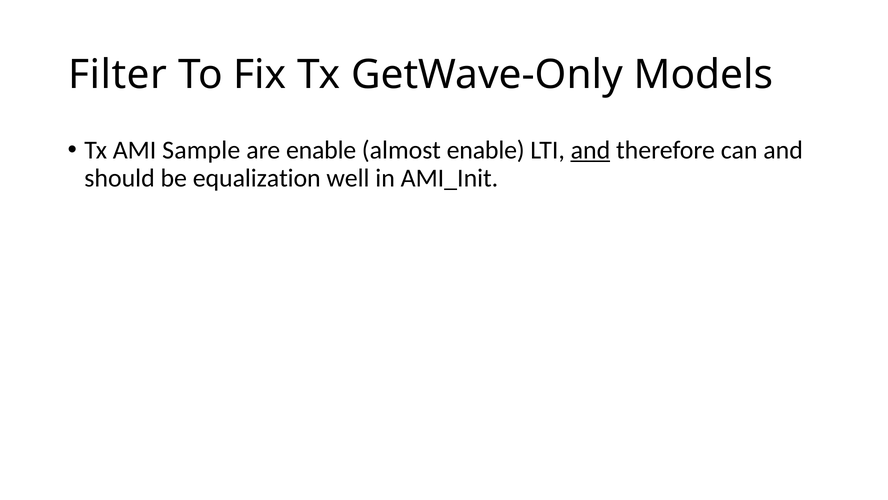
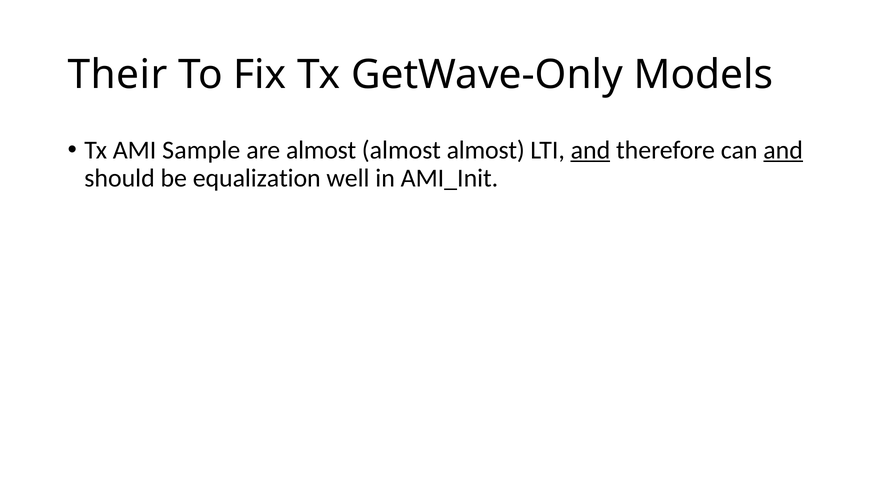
Filter: Filter -> Their (118, 75)
are enable: enable -> almost (321, 150)
enable: enable -> almost (486, 150)
and underline: none -> present (783, 150)
